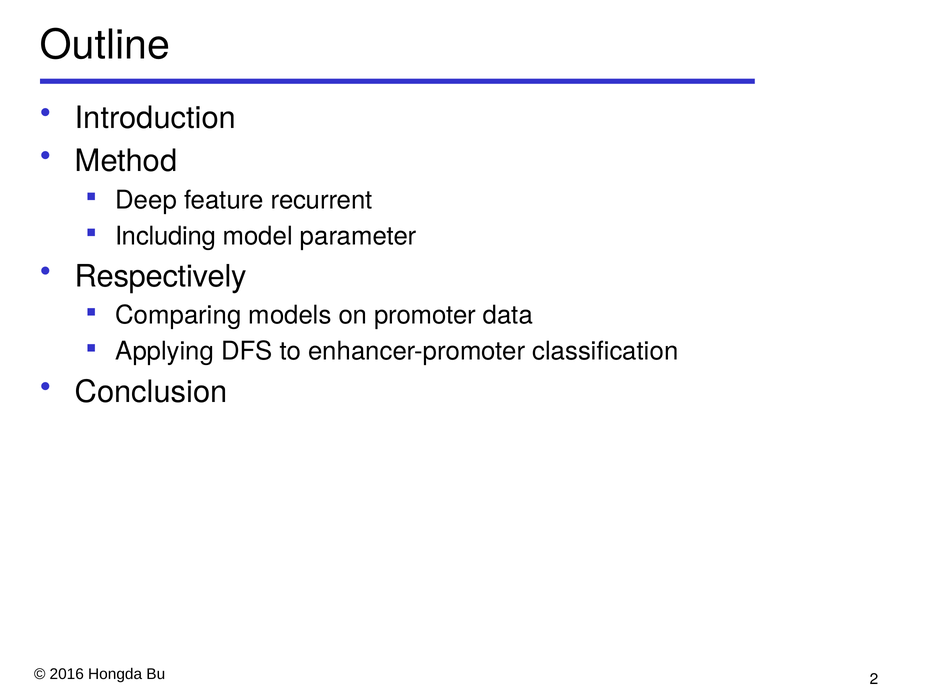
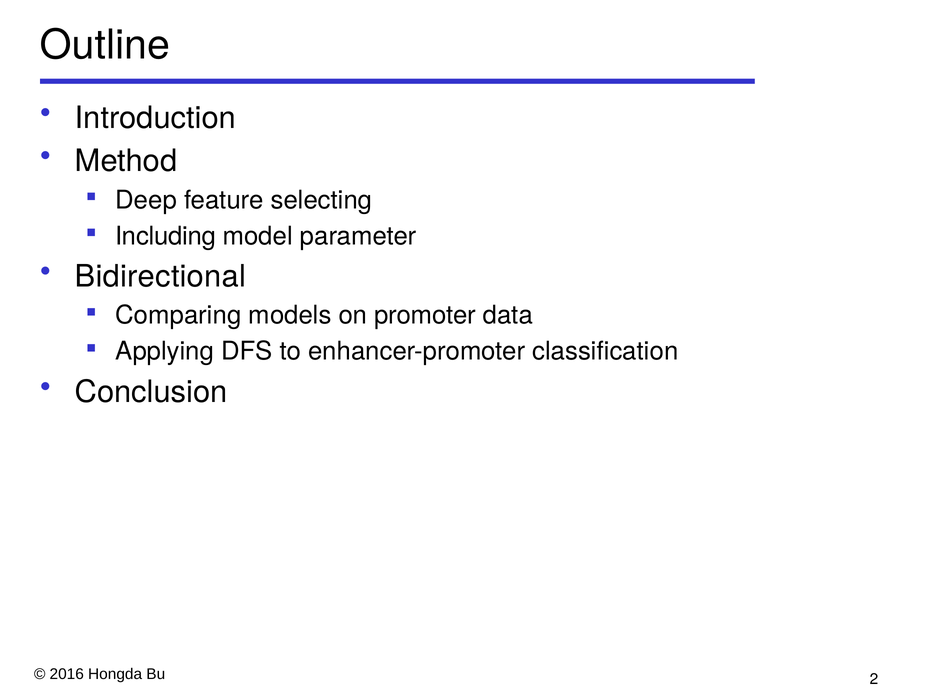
recurrent: recurrent -> selecting (321, 200)
Respectively: Respectively -> Bidirectional (160, 276)
